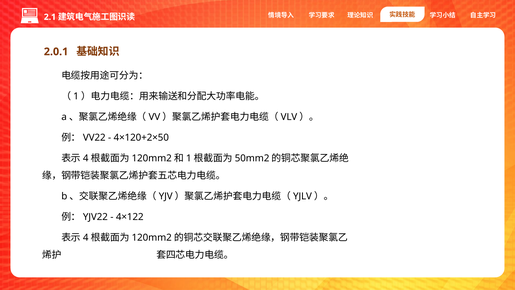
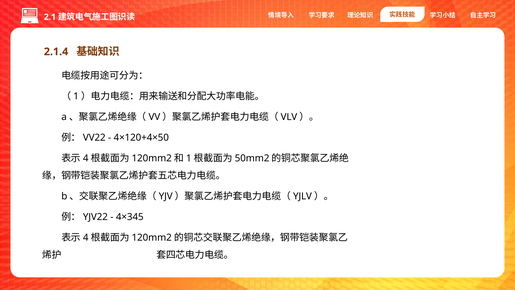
2.0.1: 2.0.1 -> 2.1.4 (56, 52)
4×120+2×50: 4×120+2×50 -> 4×120+4×50 (141, 138)
4×122: 4×122 -> 4×345 (130, 217)
